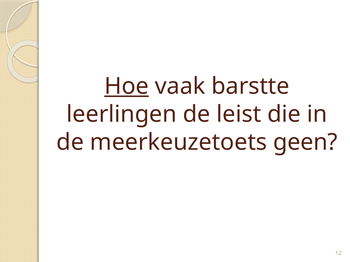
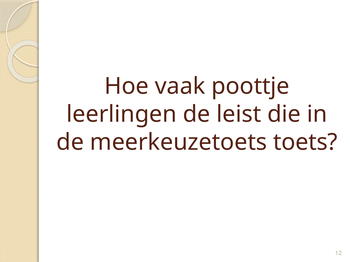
Hoe underline: present -> none (127, 86)
barstte: barstte -> poottje (250, 86)
geen: geen -> toets (305, 142)
